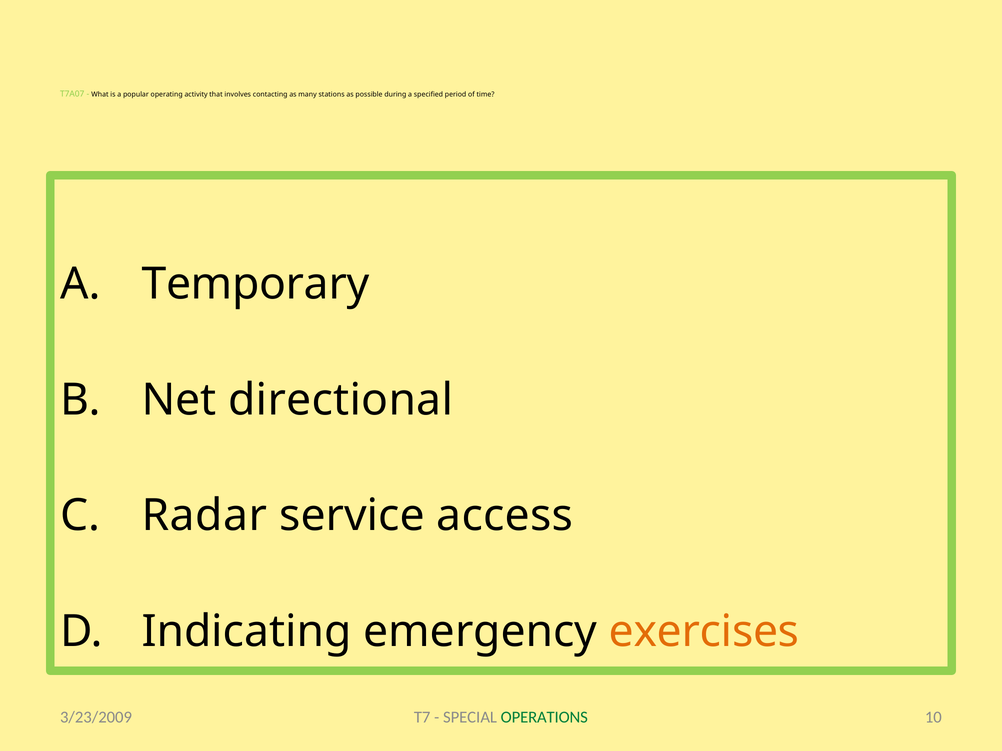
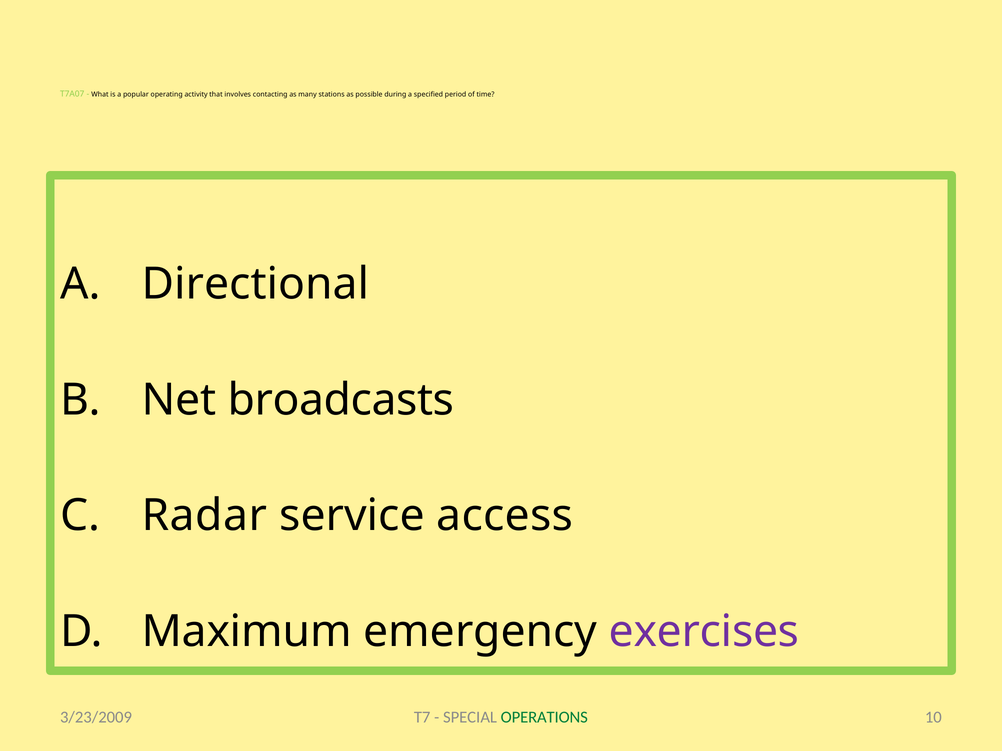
Temporary: Temporary -> Directional (255, 284)
directional: directional -> broadcasts (341, 400)
Indicating: Indicating -> Maximum (247, 632)
exercises colour: orange -> purple (704, 632)
